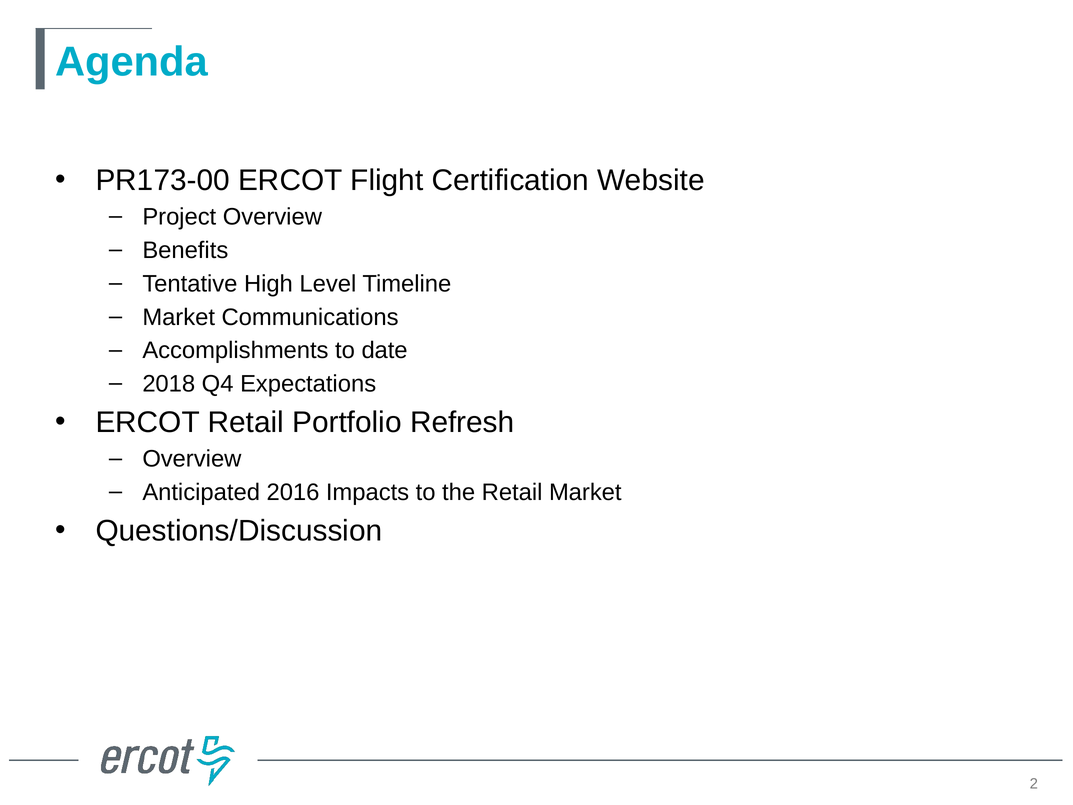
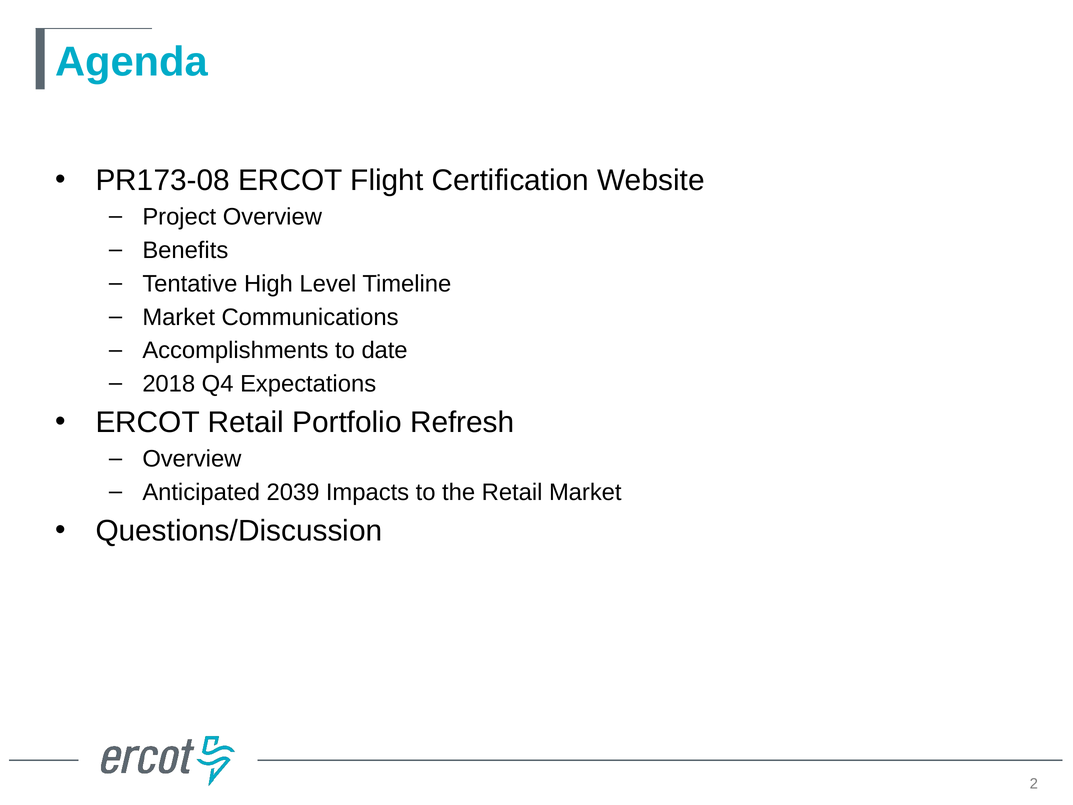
PR173-00: PR173-00 -> PR173-08 (163, 180)
2016: 2016 -> 2039 (293, 492)
